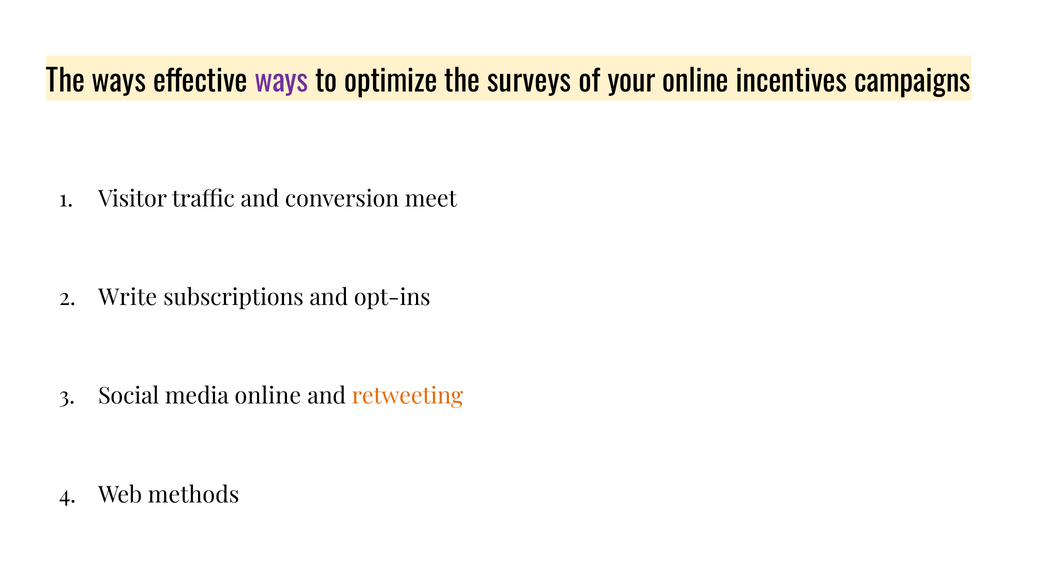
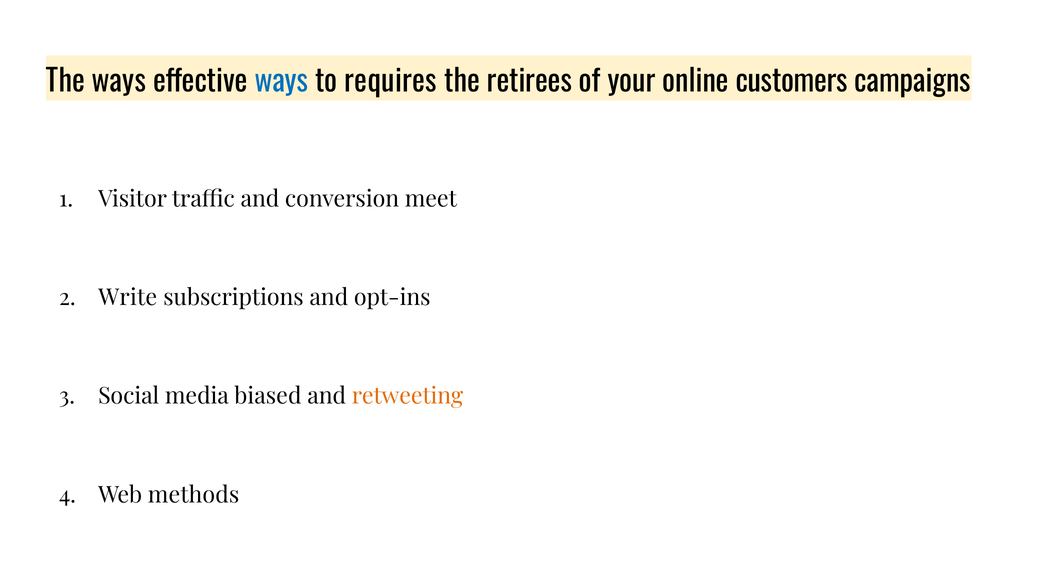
ways colour: purple -> blue (281, 82)
optimize: optimize -> requires (391, 82)
surveys: surveys -> retirees (529, 82)
incentives: incentives -> customers (792, 82)
media online: online -> biased (268, 396)
